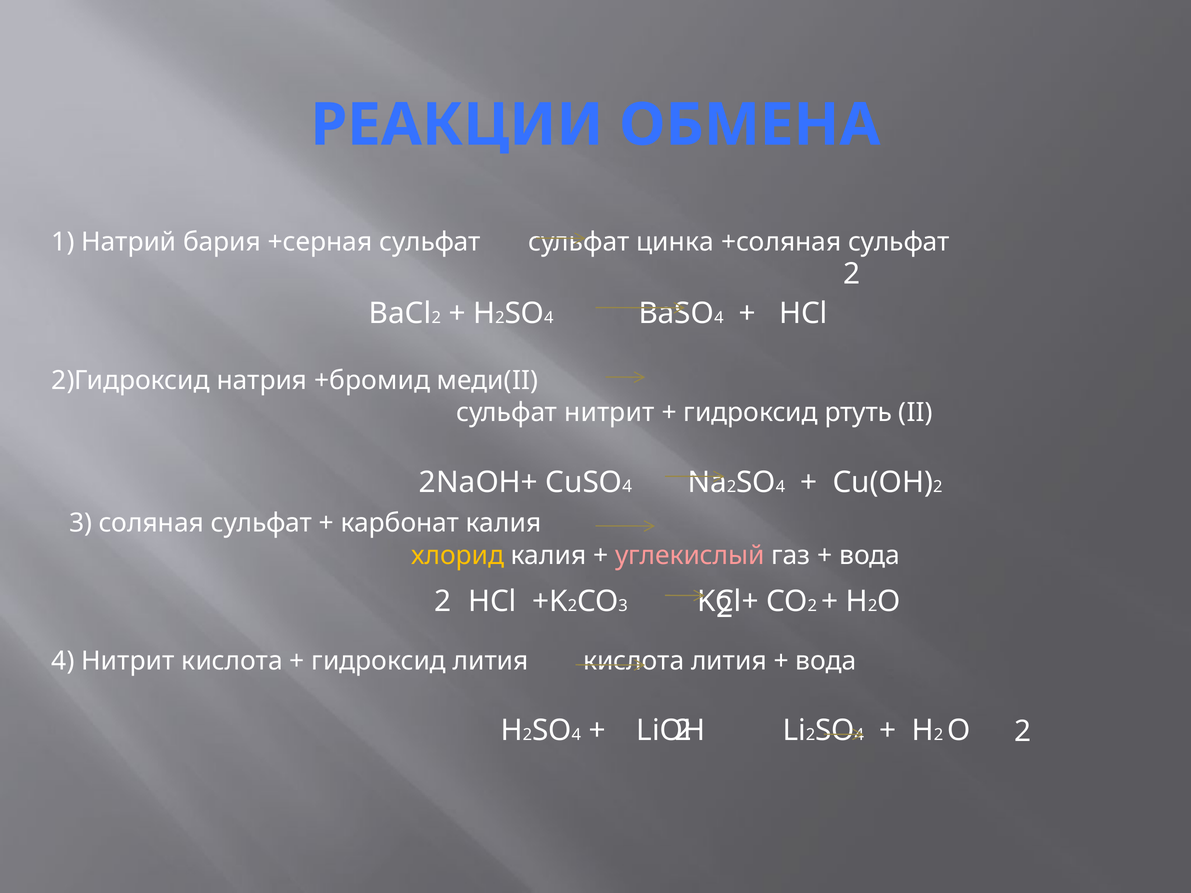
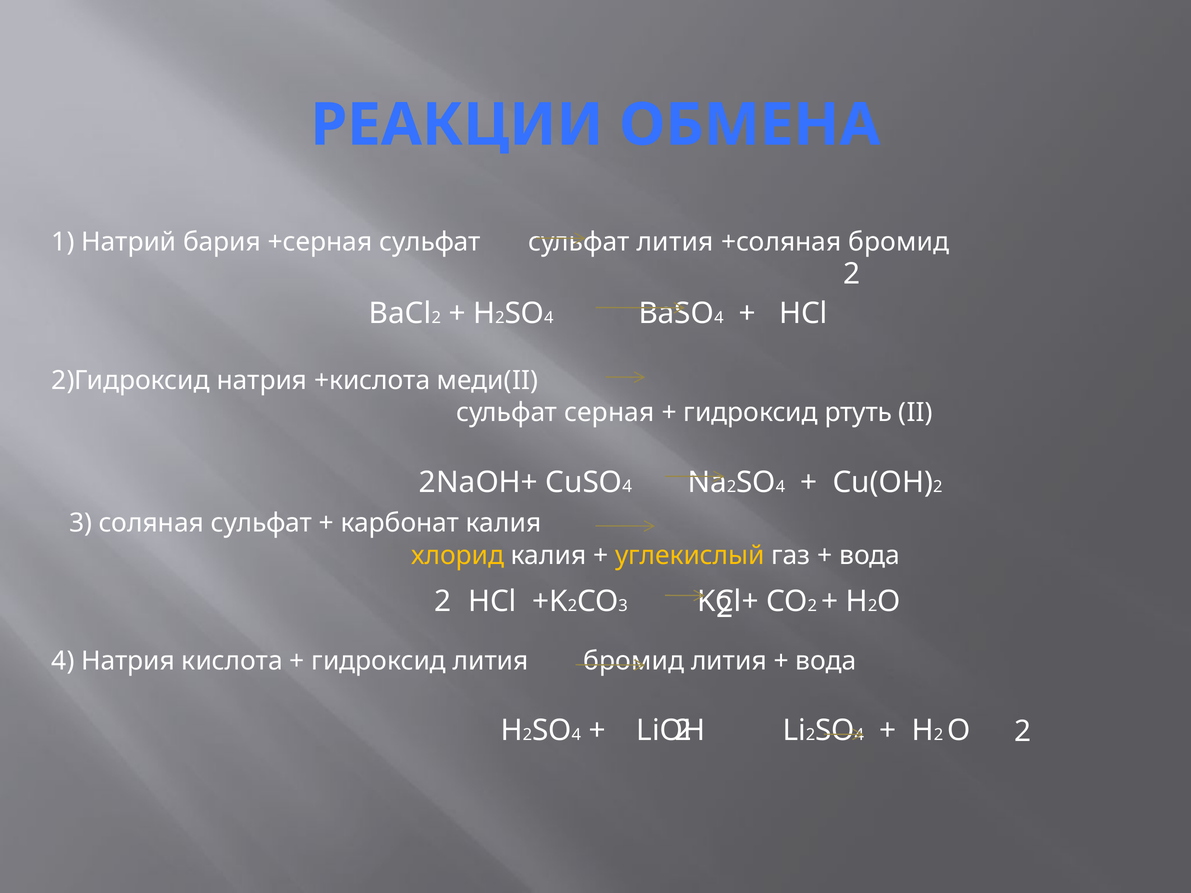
сульфат цинка: цинка -> лития (675, 242)
+соляная сульфат: сульфат -> бромид (899, 242)
+бромид: +бромид -> +кислота (372, 381)
сульфат нитрит: нитрит -> серная (609, 413)
углекислый colour: pink -> yellow (690, 556)
4 Нитрит: Нитрит -> Натрия (128, 661)
лития кислота: кислота -> бромид (634, 661)
